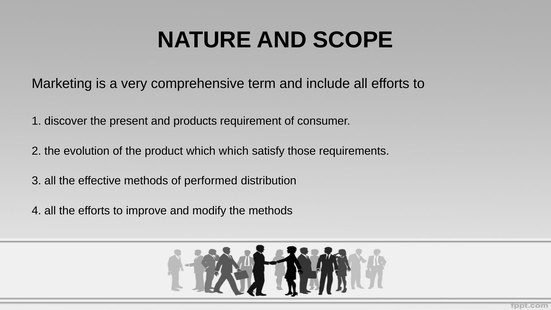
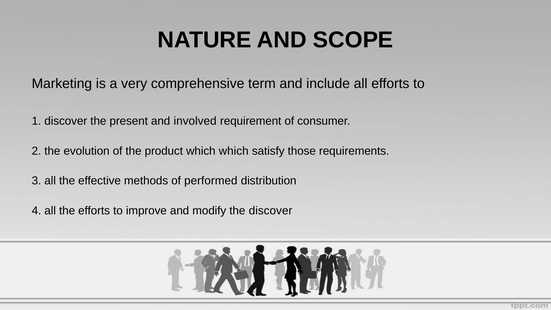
products: products -> involved (195, 121)
the methods: methods -> discover (271, 211)
